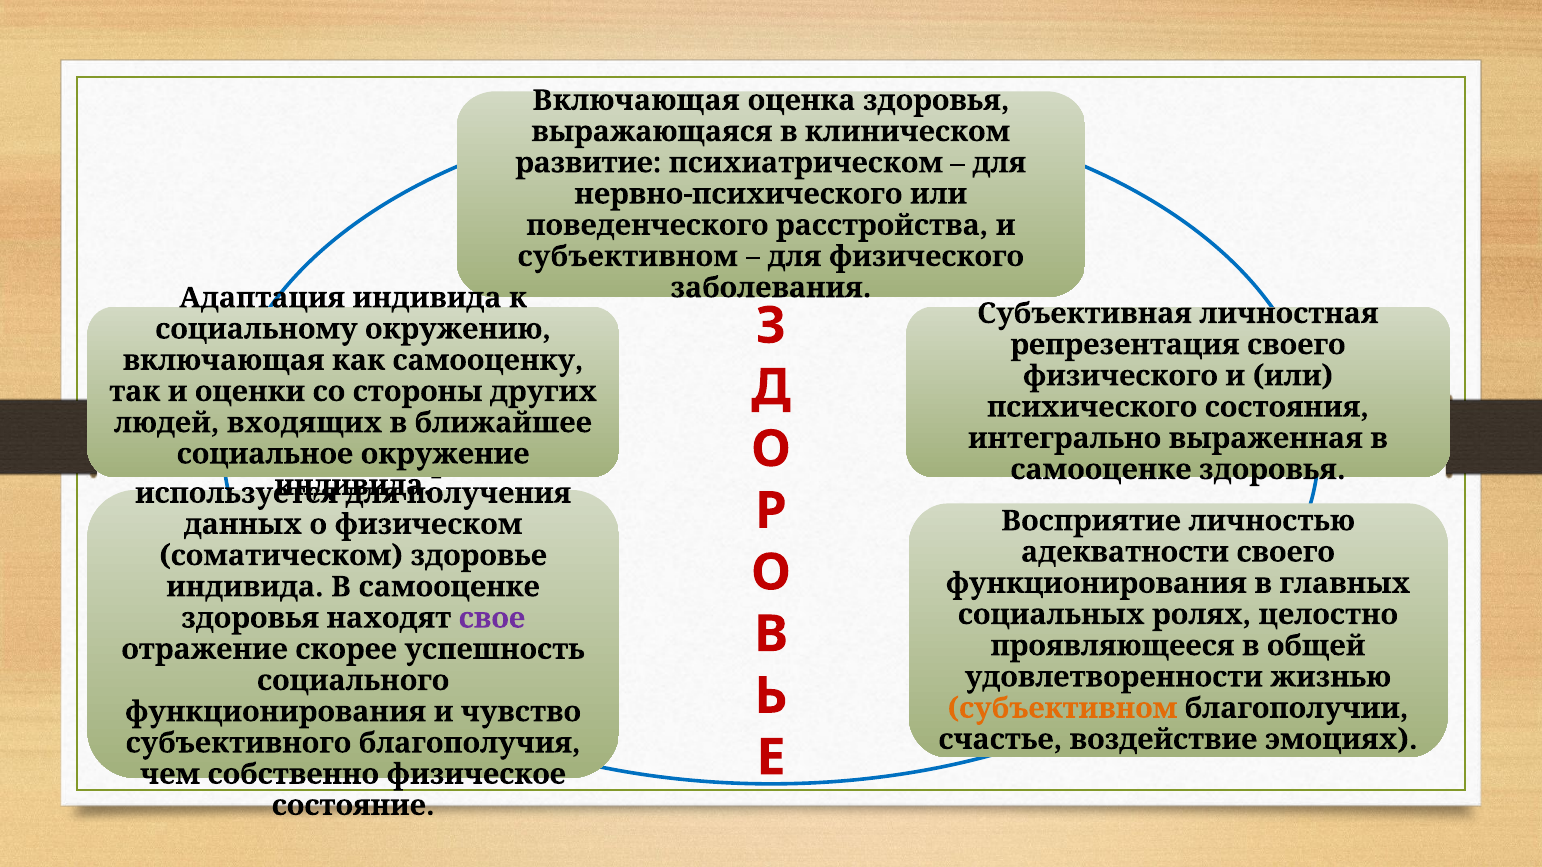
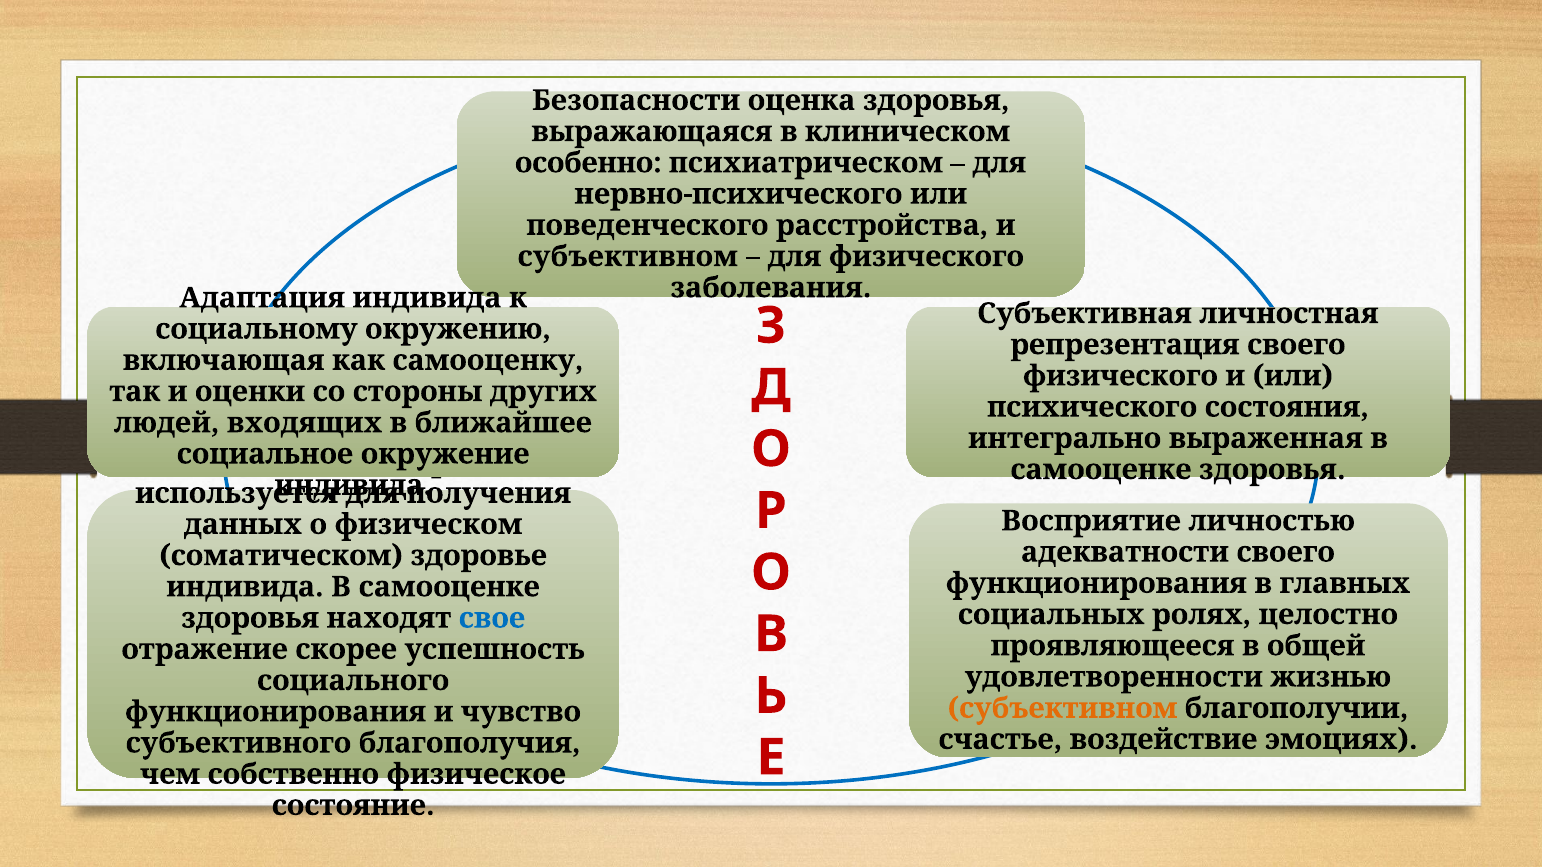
Включающая: Включающая -> Безопасности (636, 100)
развитие: развитие -> особенно (588, 163)
свое colour: purple -> blue (492, 618)
